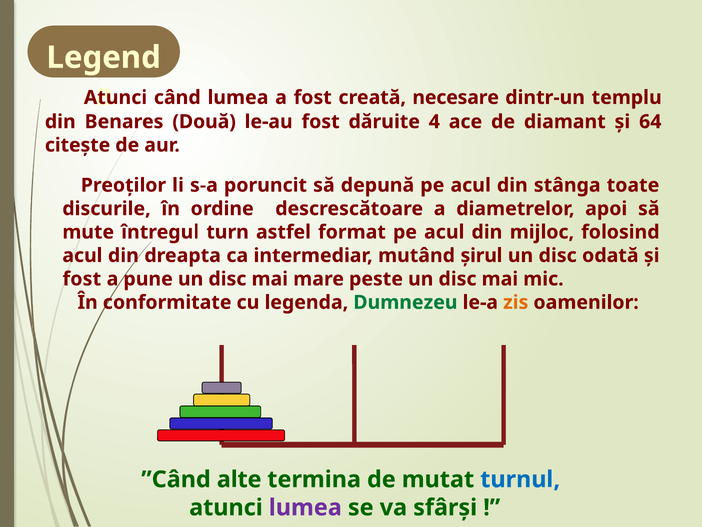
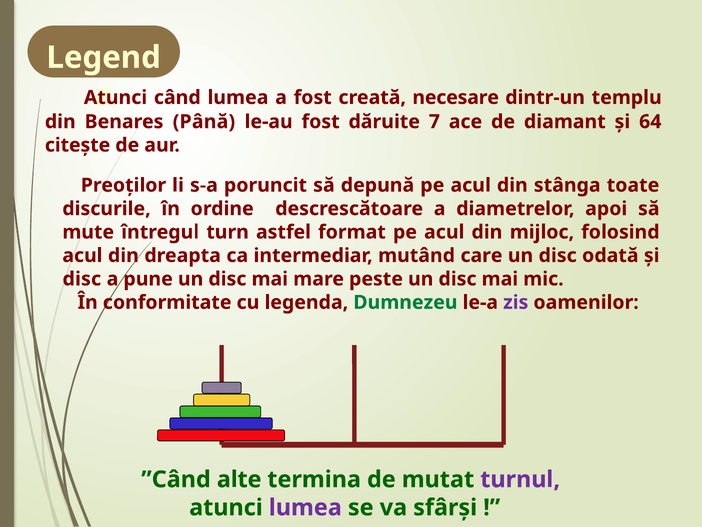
Două: Două -> Până (204, 122)
4: 4 -> 7 (434, 122)
şirul: şirul -> care (481, 255)
fost: fost -> disc (82, 279)
zis colour: orange -> purple (516, 302)
turnul colour: blue -> purple (520, 479)
